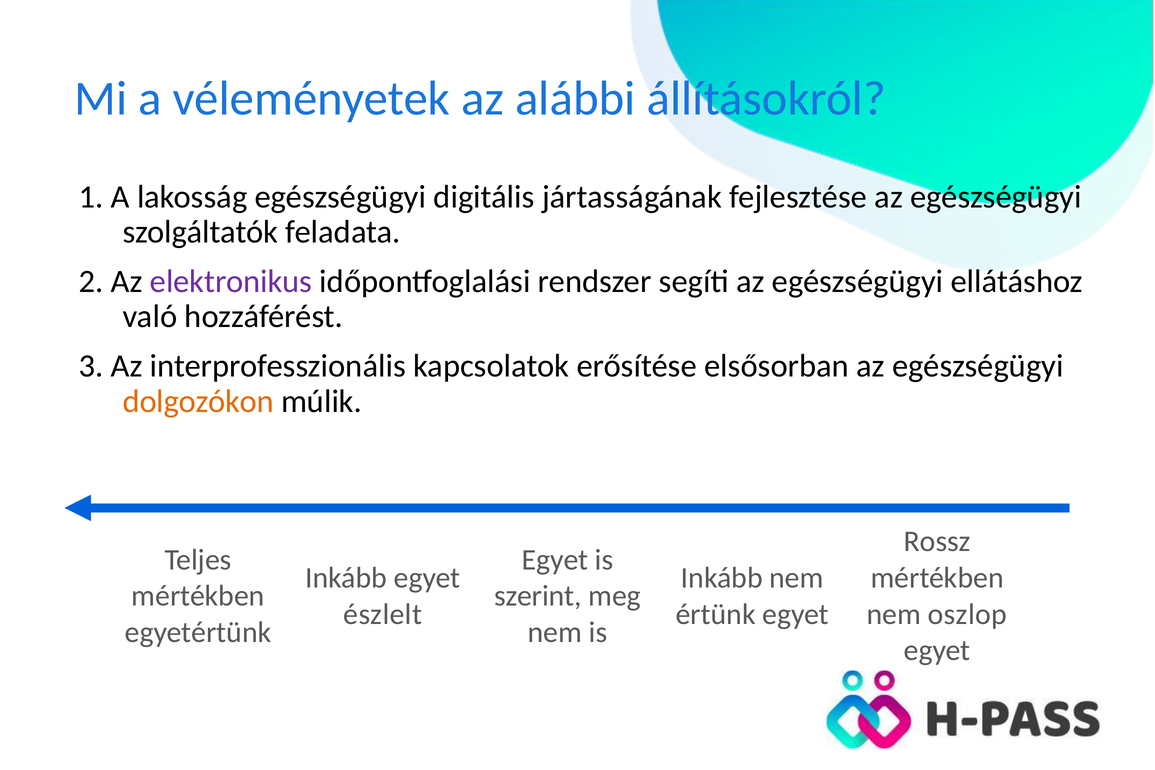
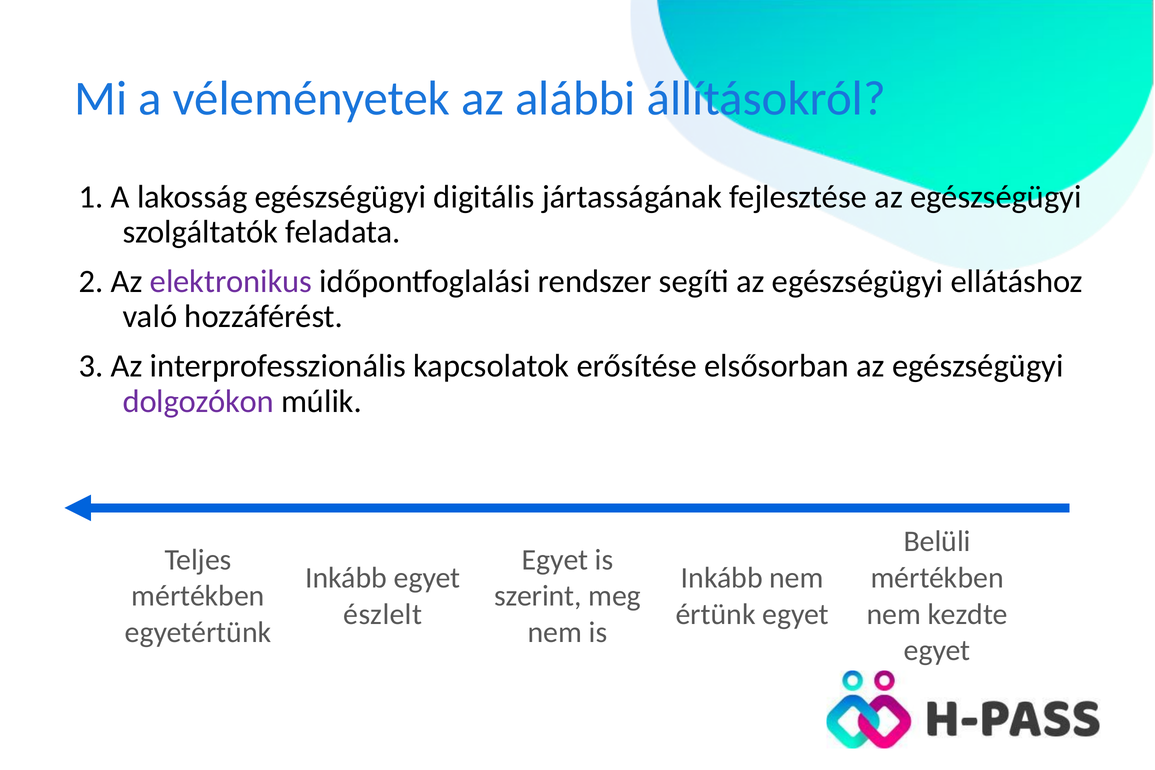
dolgozókon colour: orange -> purple (198, 401)
Rossz: Rossz -> Belüli (937, 541)
oszlop: oszlop -> kezdte (968, 614)
